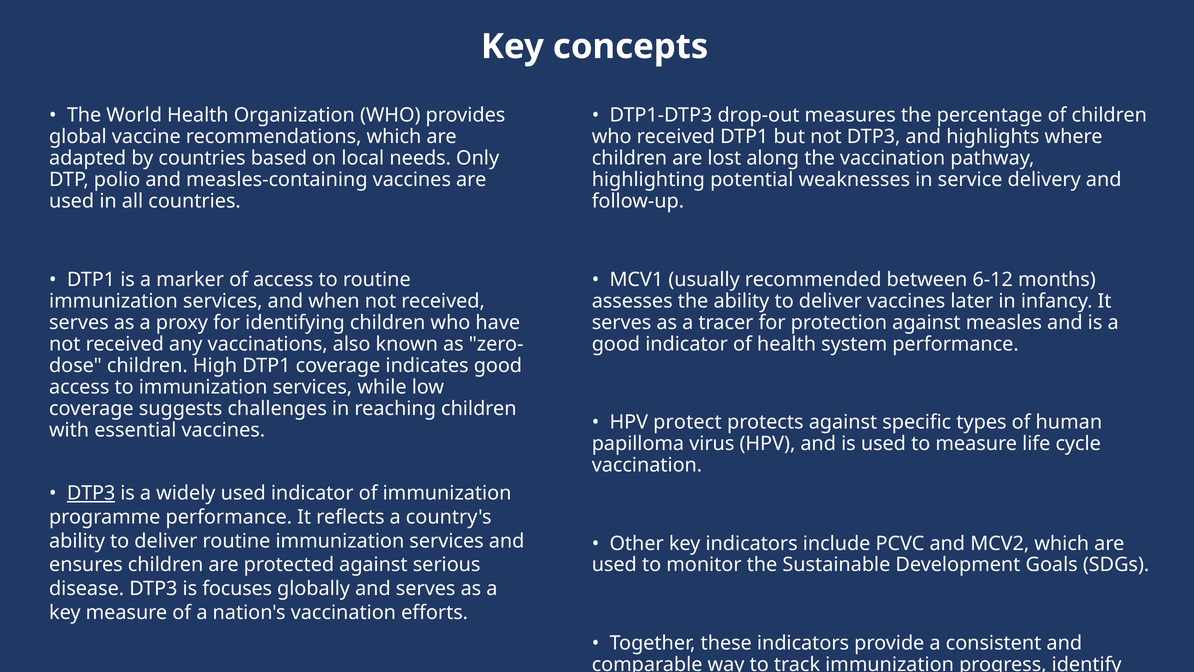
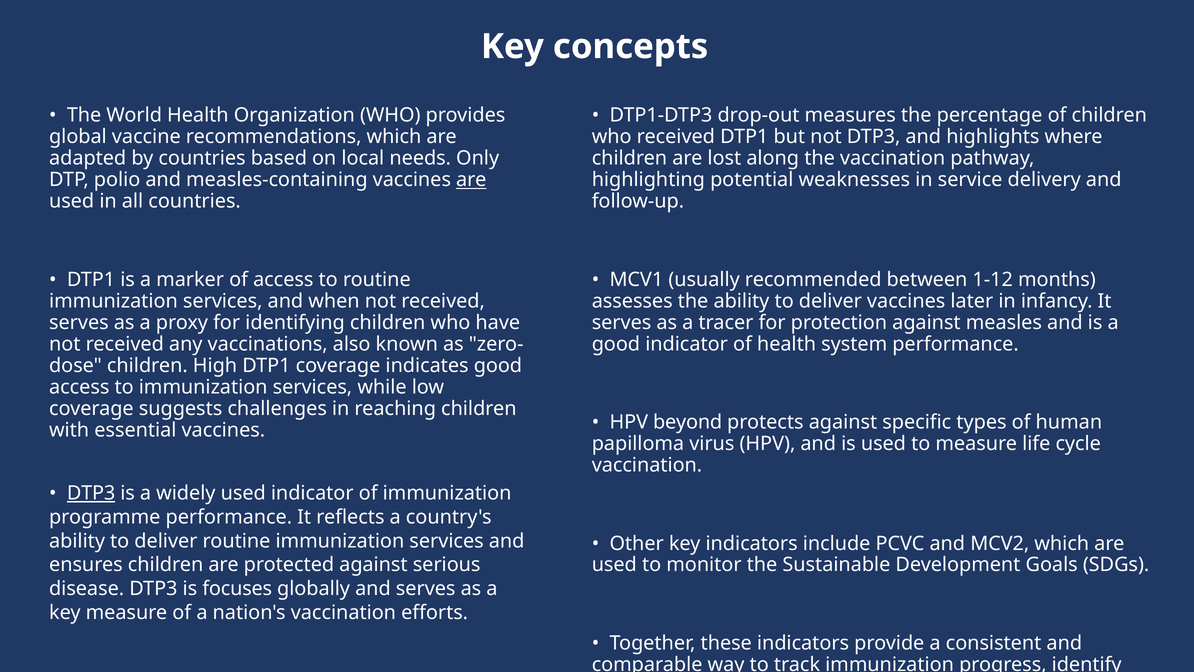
are underline: none -> present (471, 180)
6-12: 6-12 -> 1-12 (993, 279)
protect: protect -> beyond (688, 422)
